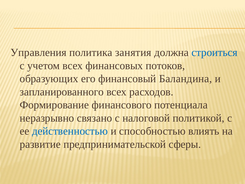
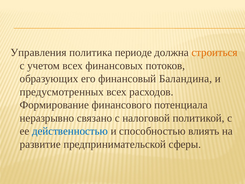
занятия: занятия -> периоде (133, 53)
строиться colour: blue -> orange (215, 53)
запланированного: запланированного -> предусмотренных (62, 92)
